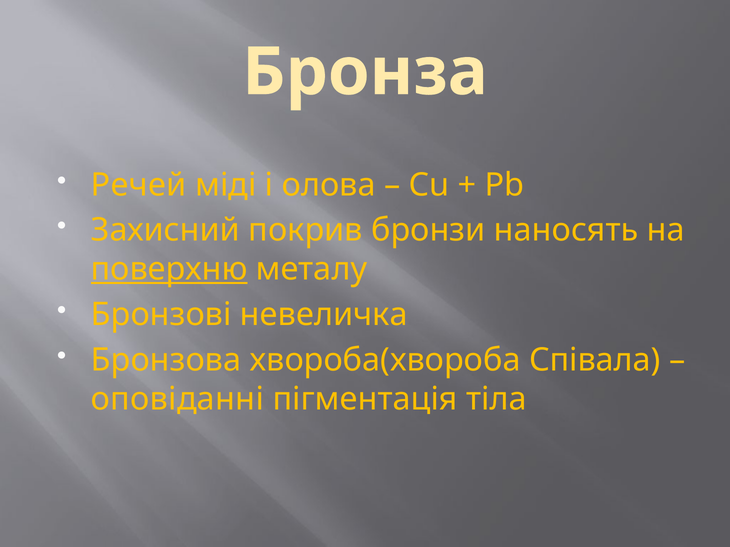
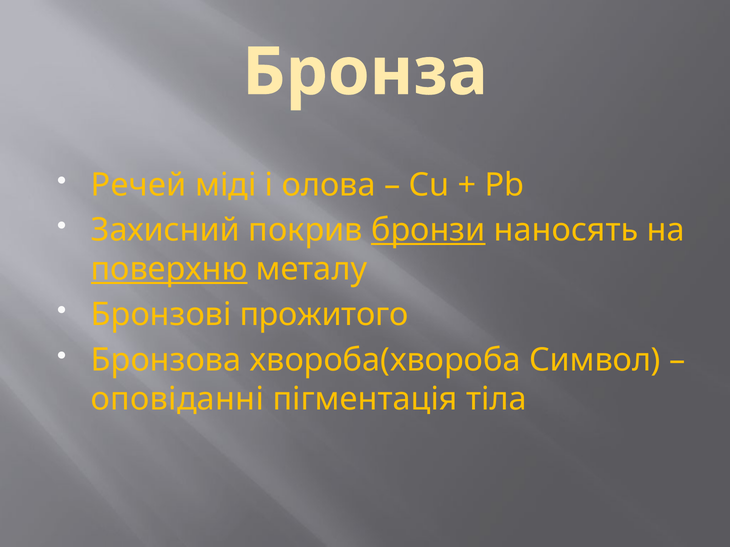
бронзи underline: none -> present (428, 230)
невеличка: невеличка -> прожитого (324, 315)
Співала: Співала -> Символ (595, 360)
